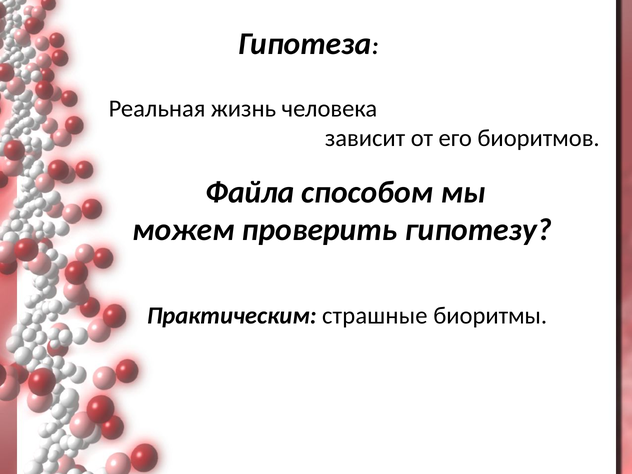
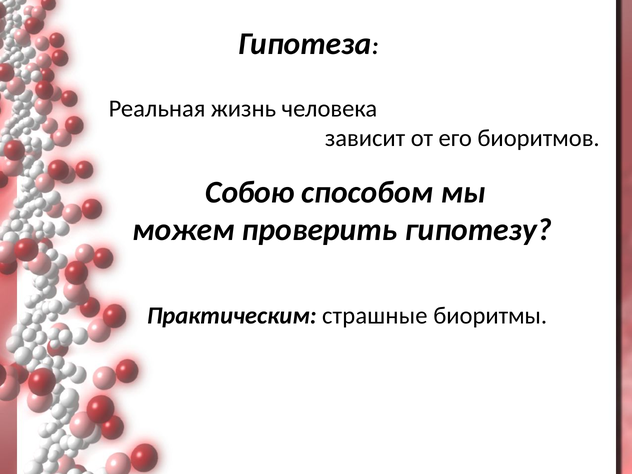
Файла: Файла -> Собою (250, 192)
